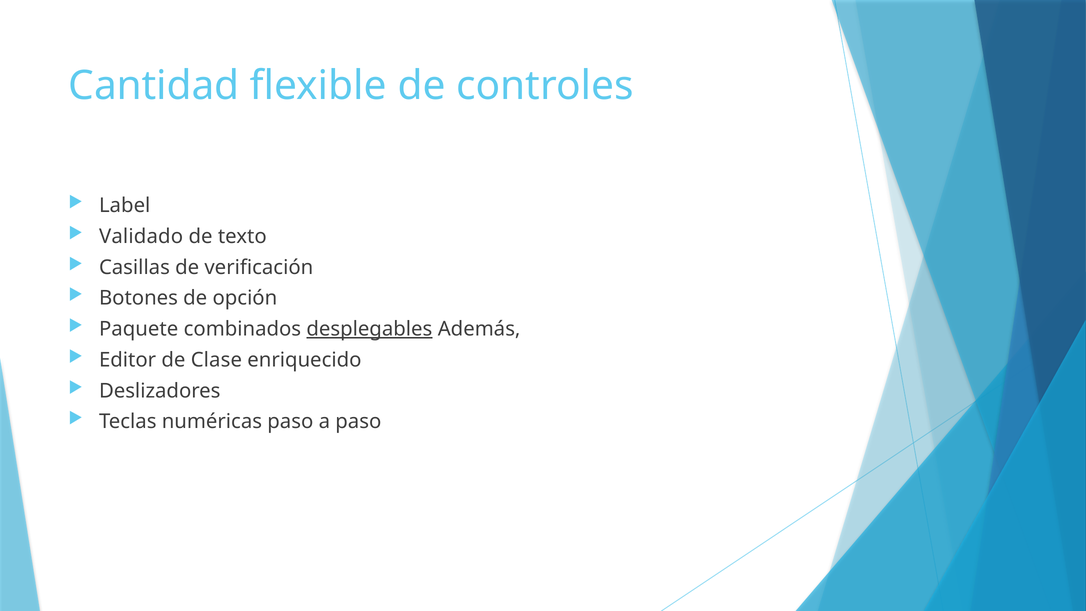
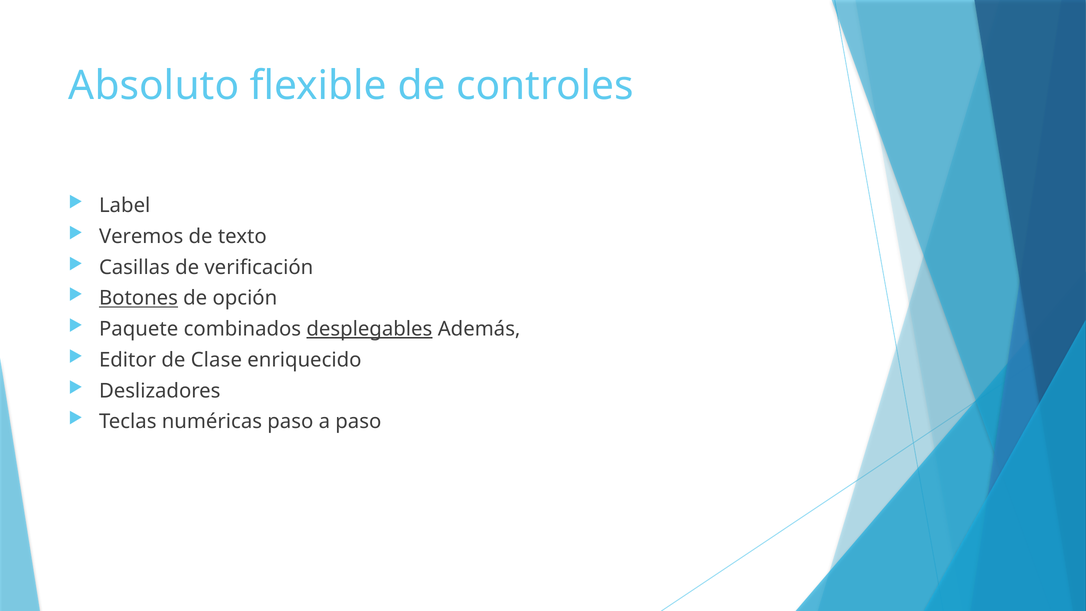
Cantidad: Cantidad -> Absoluto (154, 86)
Validado: Validado -> Veremos (141, 236)
Botones underline: none -> present (138, 298)
